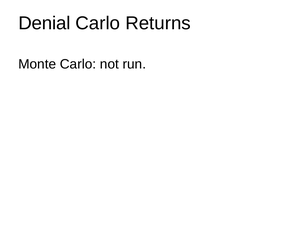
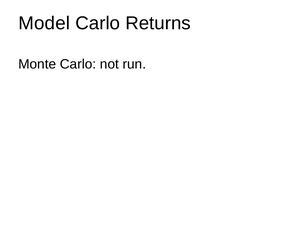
Denial: Denial -> Model (44, 23)
